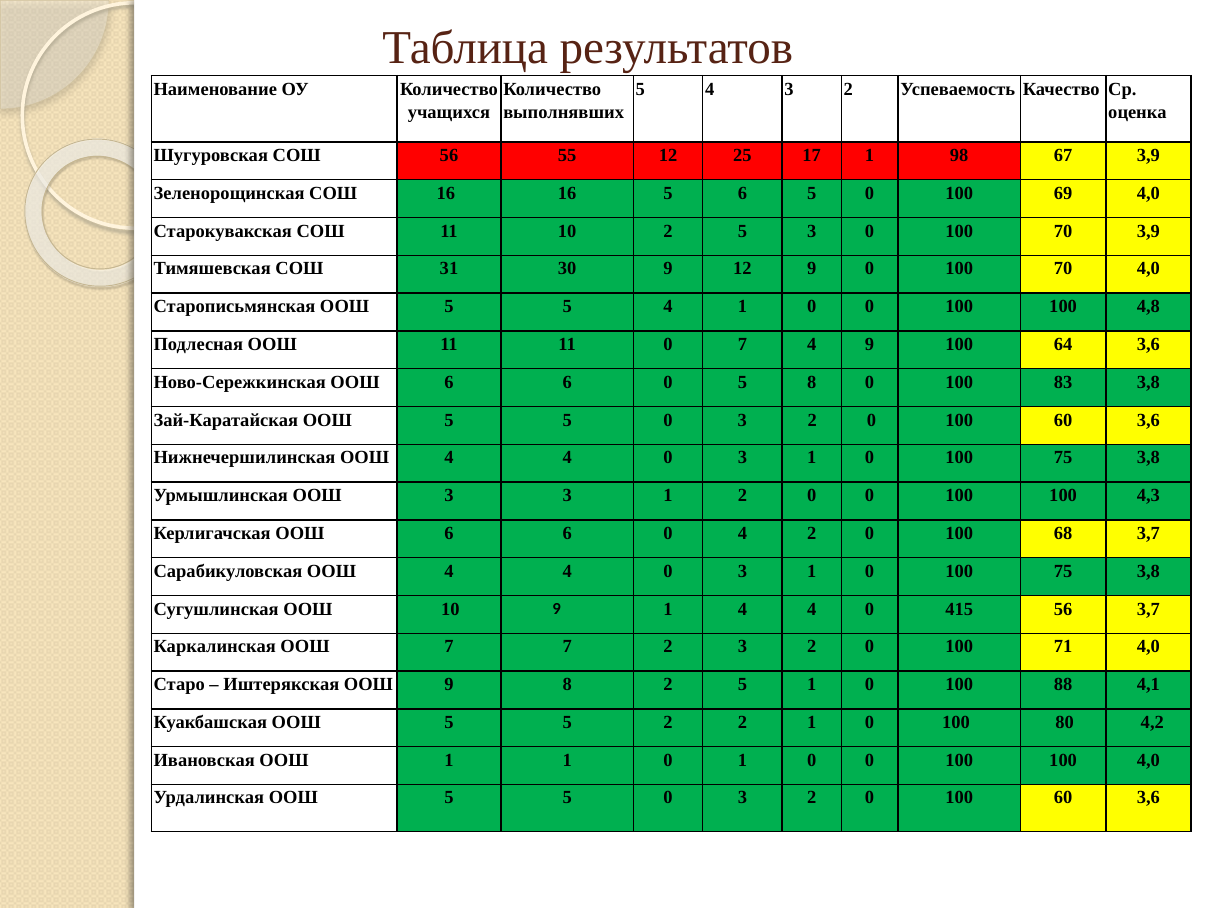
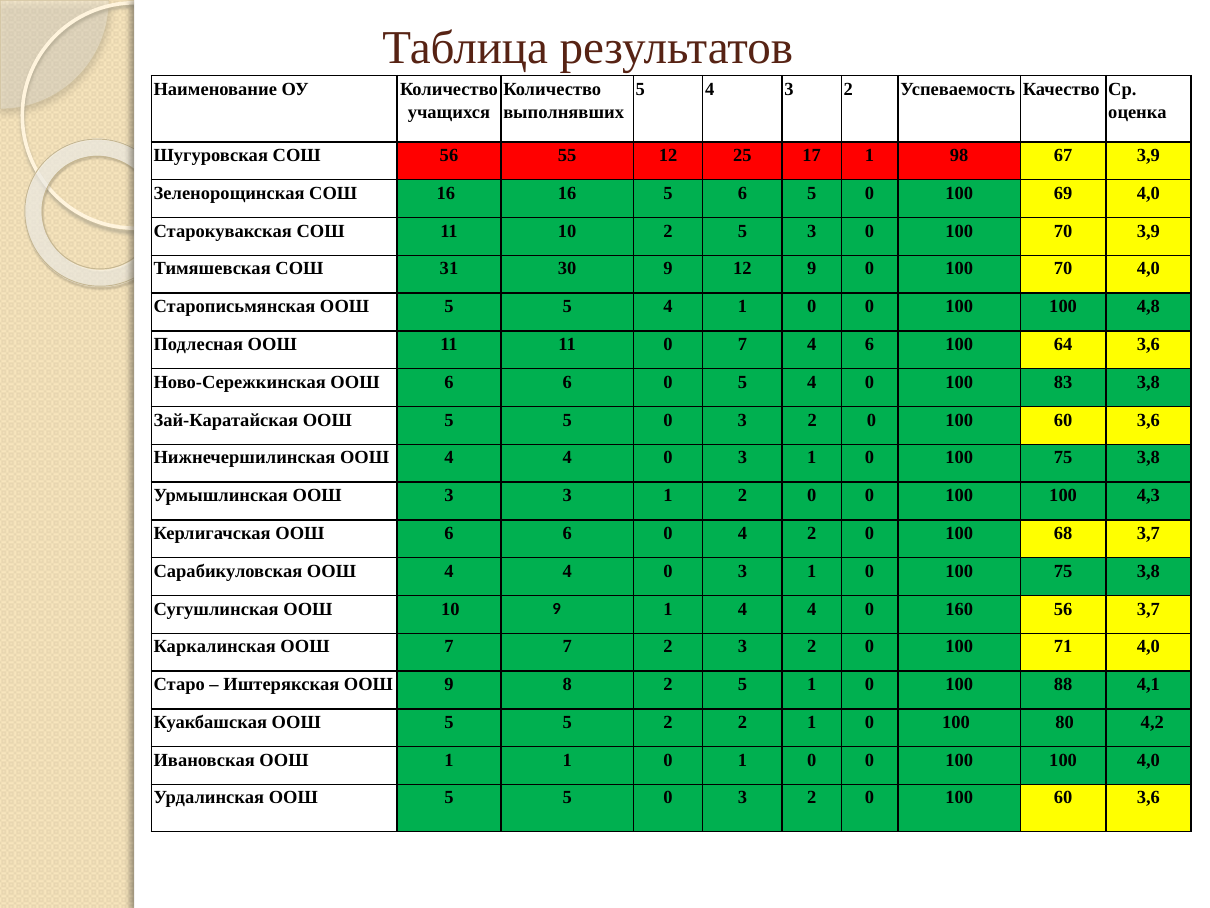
4 9: 9 -> 6 (870, 344)
0 5 8: 8 -> 4 (812, 382)
415: 415 -> 160 (959, 609)
